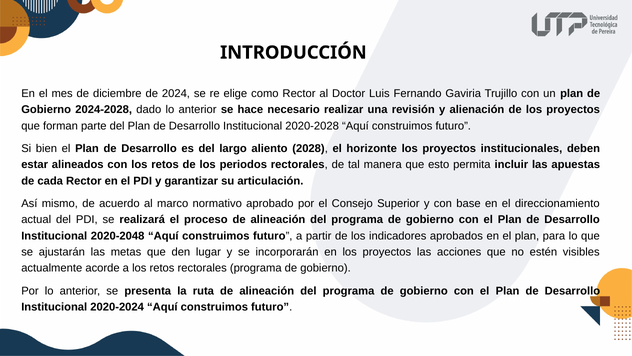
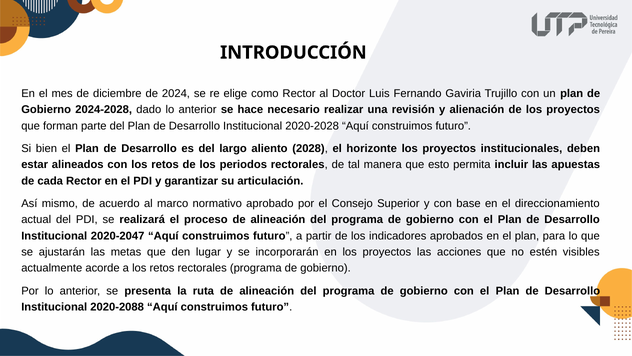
2020-2048: 2020-2048 -> 2020-2047 (118, 236)
2020-2024: 2020-2024 -> 2020-2088 (117, 307)
